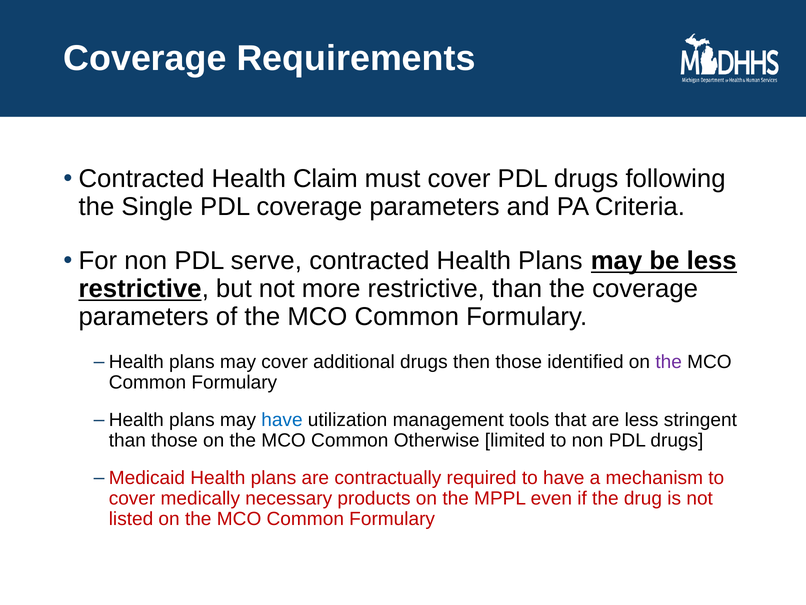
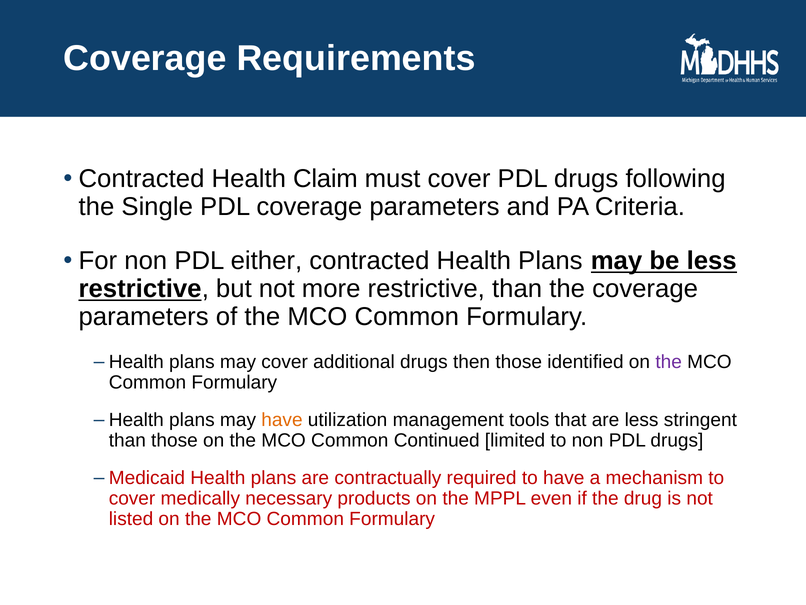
serve: serve -> either (266, 261)
have colour: blue -> orange (282, 420)
Otherwise: Otherwise -> Continued (437, 440)
